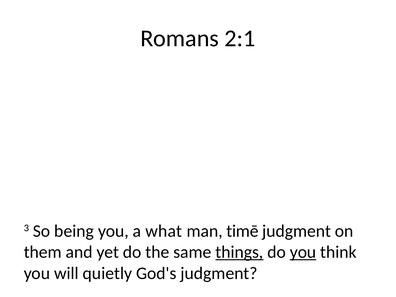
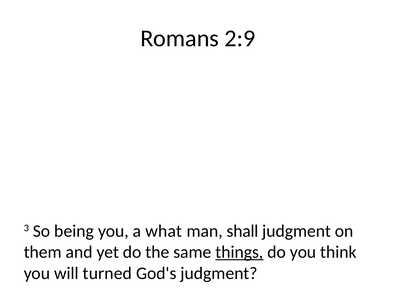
2:1: 2:1 -> 2:9 (240, 38)
timē: timē -> shall (243, 231)
you underline: present -> none (303, 252)
quietly: quietly -> turned (107, 273)
